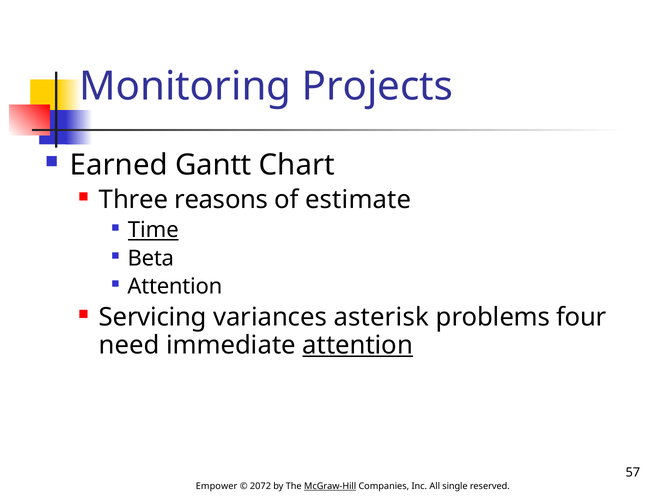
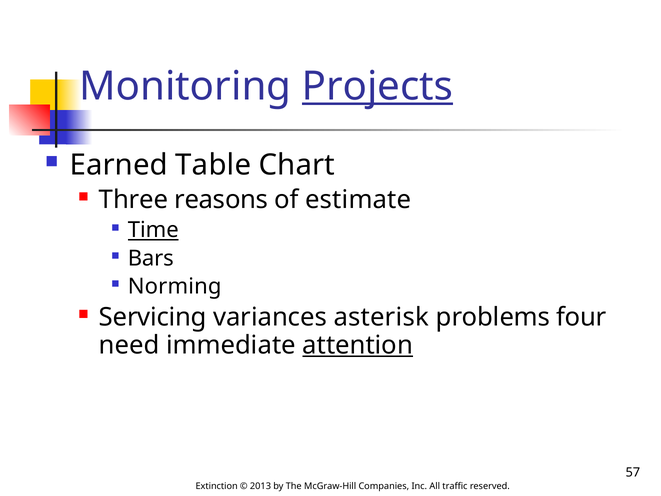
Projects underline: none -> present (378, 86)
Gantt: Gantt -> Table (213, 165)
Beta: Beta -> Bars (151, 258)
Attention: Attention -> Norming (175, 286)
Empower: Empower -> Extinction (217, 486)
2072: 2072 -> 2013 (261, 486)
McGraw-Hill underline: present -> none (330, 486)
single: single -> traffic (455, 486)
